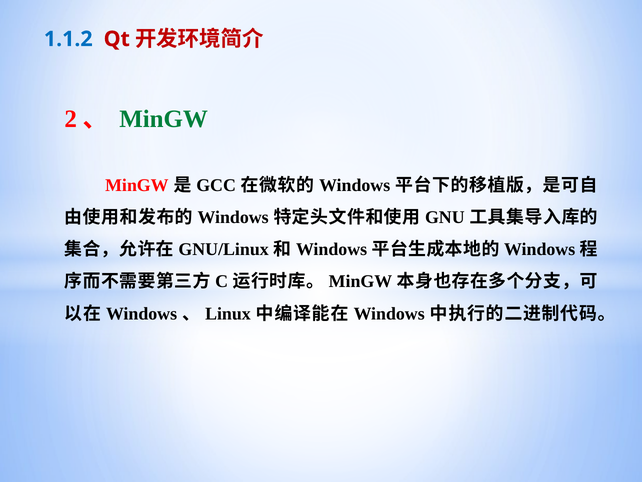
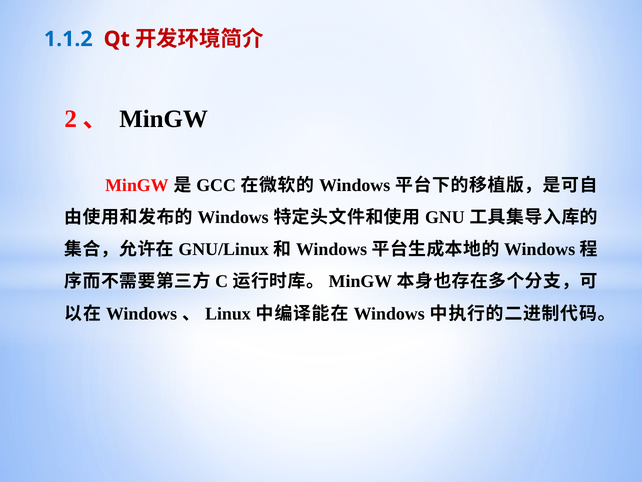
MinGW colour: green -> black (164, 119)
